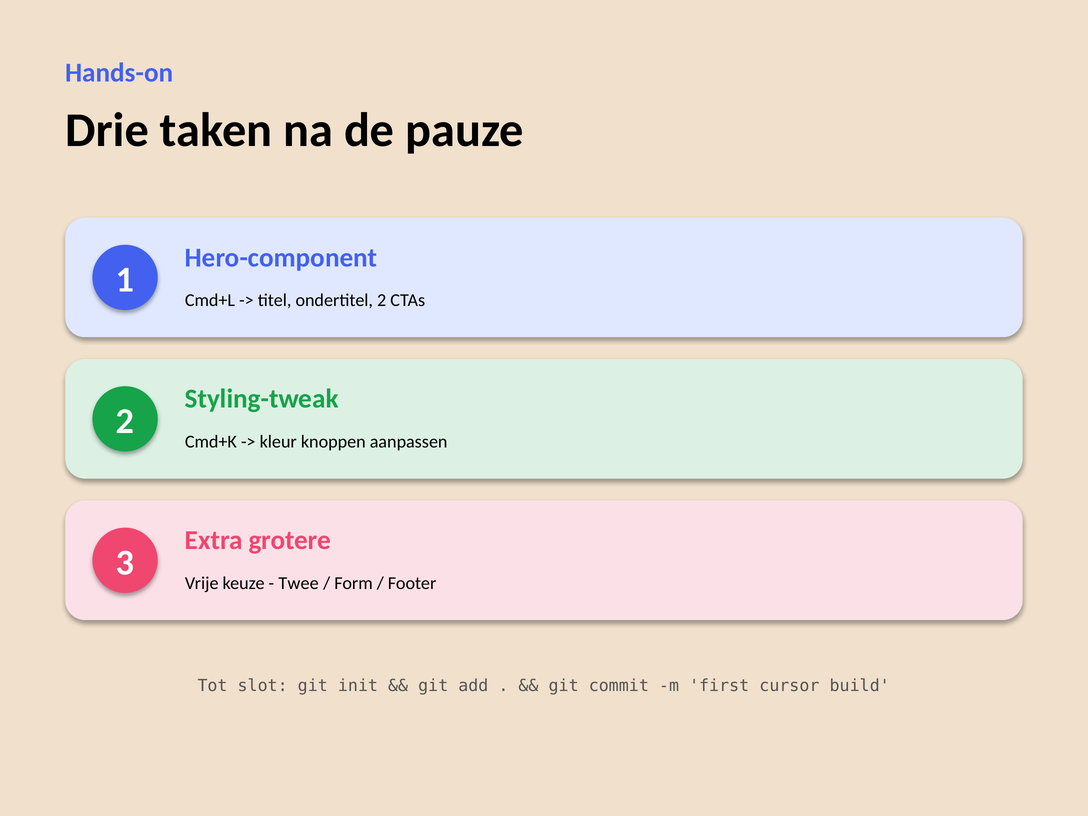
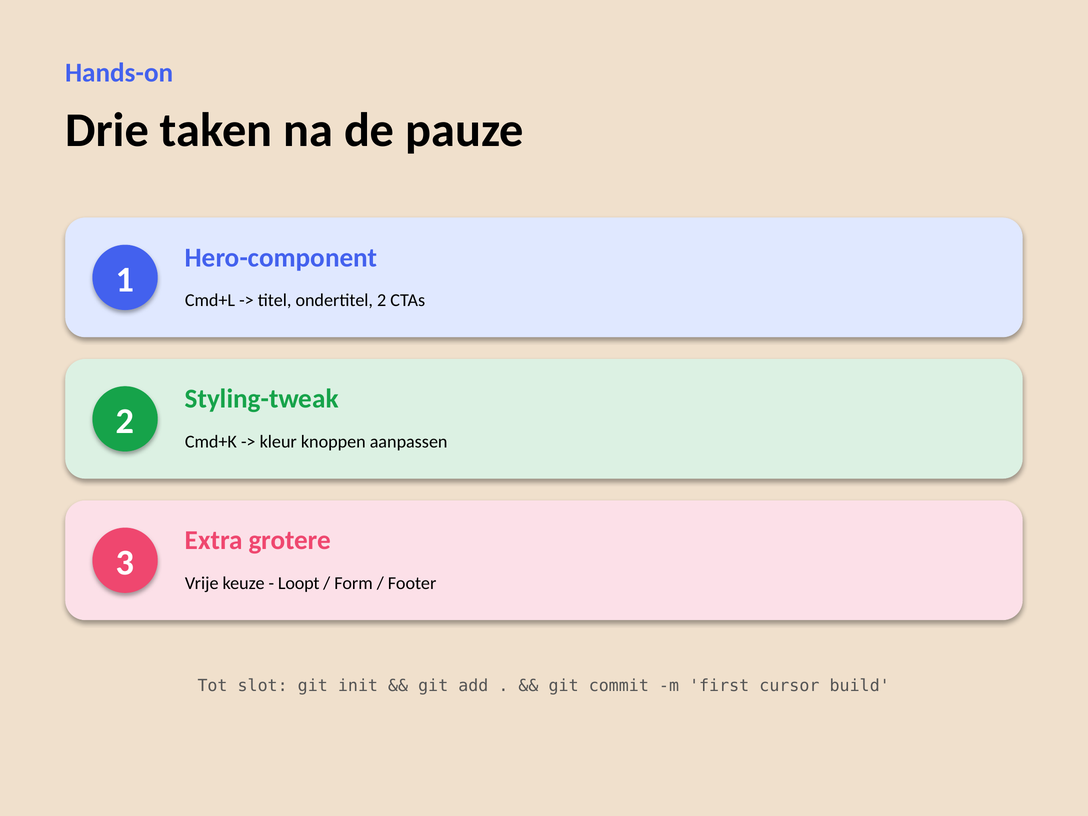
Twee: Twee -> Loopt (299, 583)
